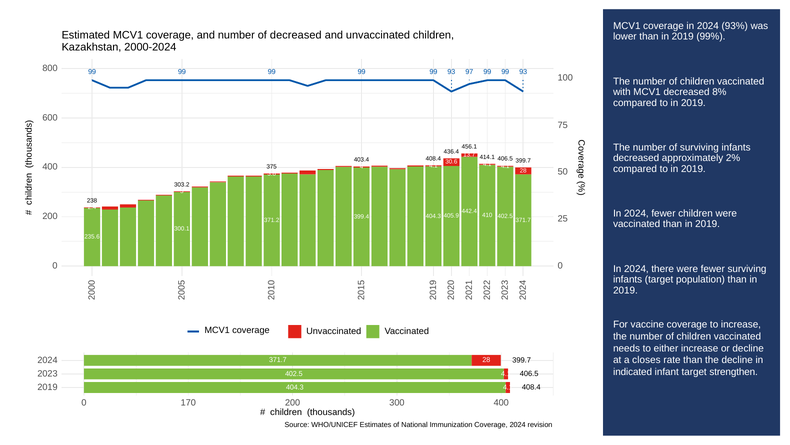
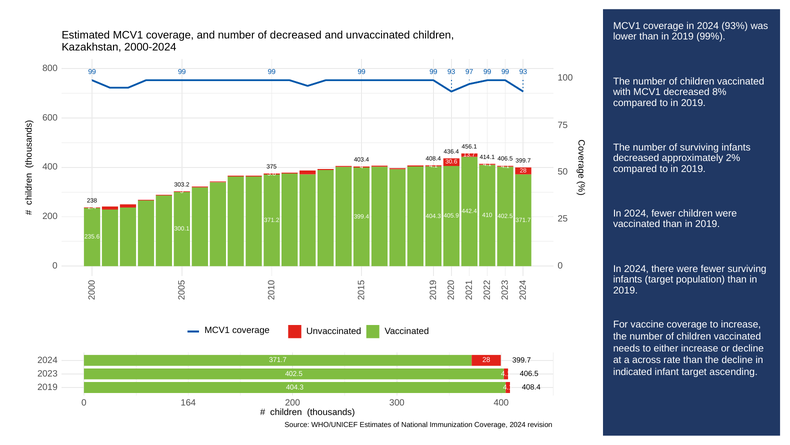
closes: closes -> across (647, 360)
strengthen: strengthen -> ascending (734, 372)
170: 170 -> 164 (188, 402)
